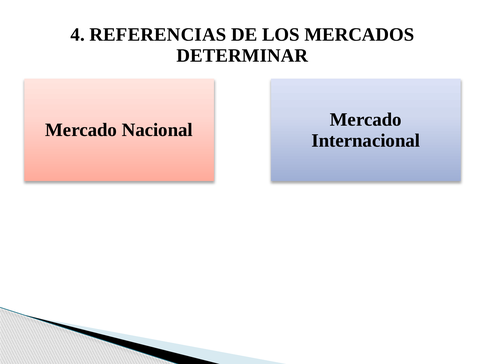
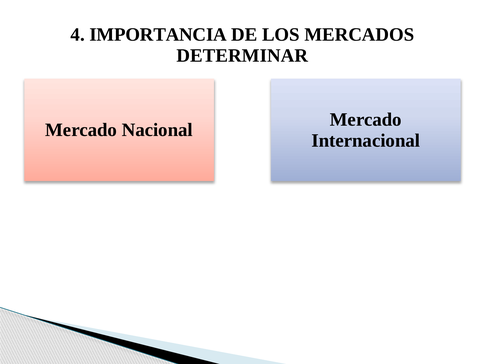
REFERENCIAS: REFERENCIAS -> IMPORTANCIA (158, 35)
